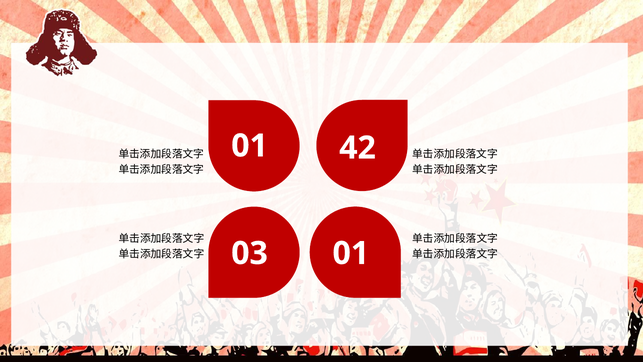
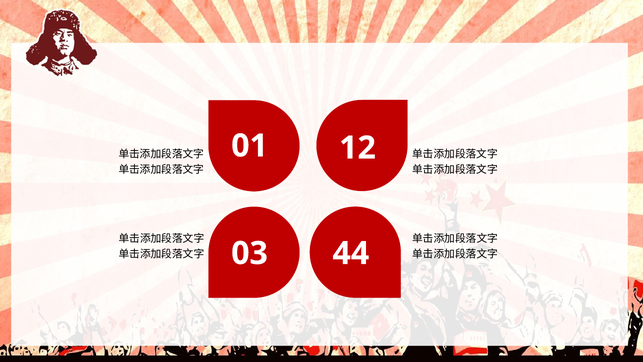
42: 42 -> 12 (358, 148)
03 01: 01 -> 44 (351, 253)
